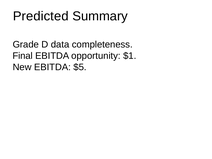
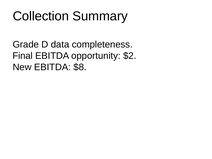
Predicted: Predicted -> Collection (41, 16)
$1: $1 -> $2 (130, 56)
$5: $5 -> $8 (80, 67)
